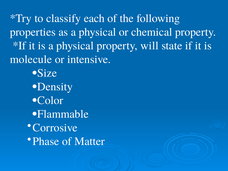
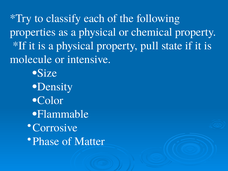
will: will -> pull (149, 46)
